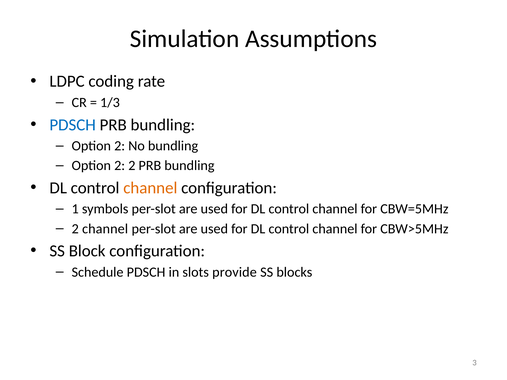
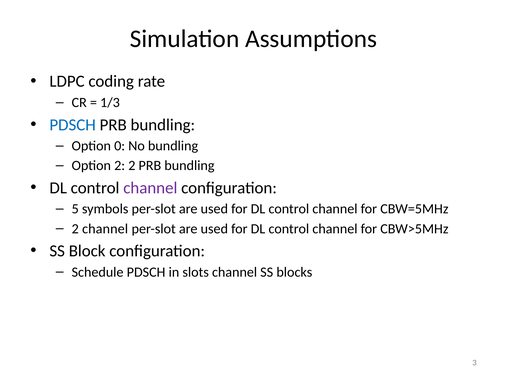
2: 2 -> 0 (120, 146)
channel colour: orange -> purple (150, 188)
1: 1 -> 5 (75, 209)
slots provide: provide -> channel (235, 272)
